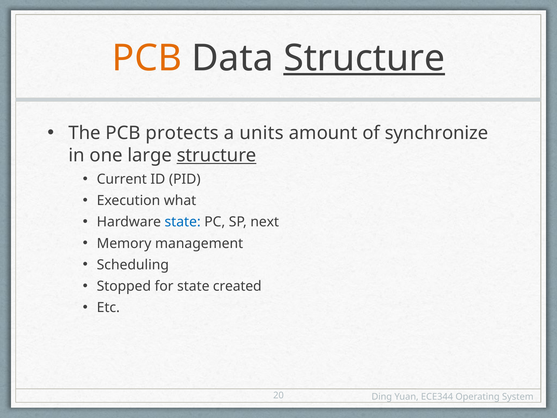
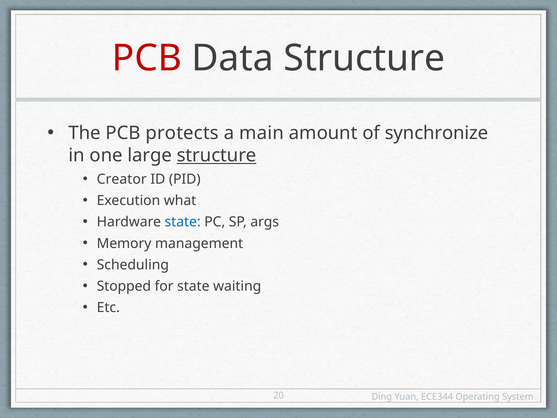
PCB colour: orange -> red (147, 58)
Structure underline: present -> none (364, 58)
units: units -> main (262, 133)
Current: Current -> Creator (122, 179)
next: next -> args (265, 222)
created: created -> waiting (237, 286)
